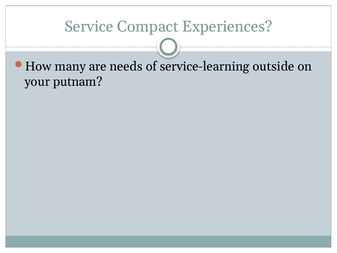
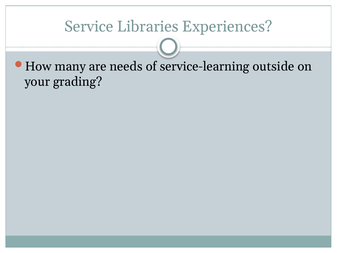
Compact: Compact -> Libraries (148, 27)
putnam: putnam -> grading (78, 82)
